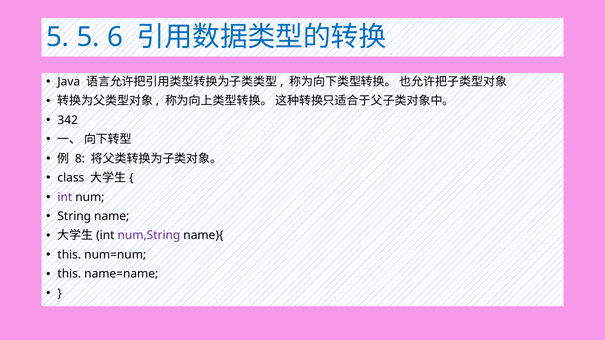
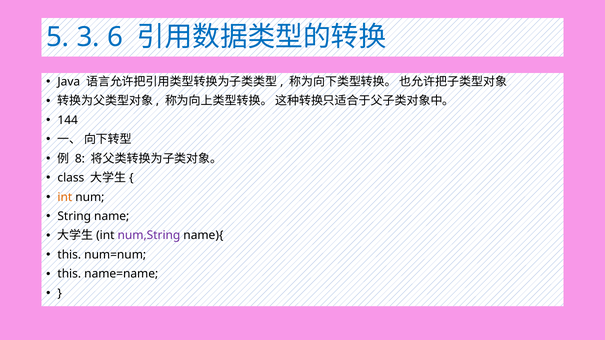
5 5: 5 -> 3 (88, 37)
342: 342 -> 144 (68, 120)
int colour: purple -> orange (65, 197)
